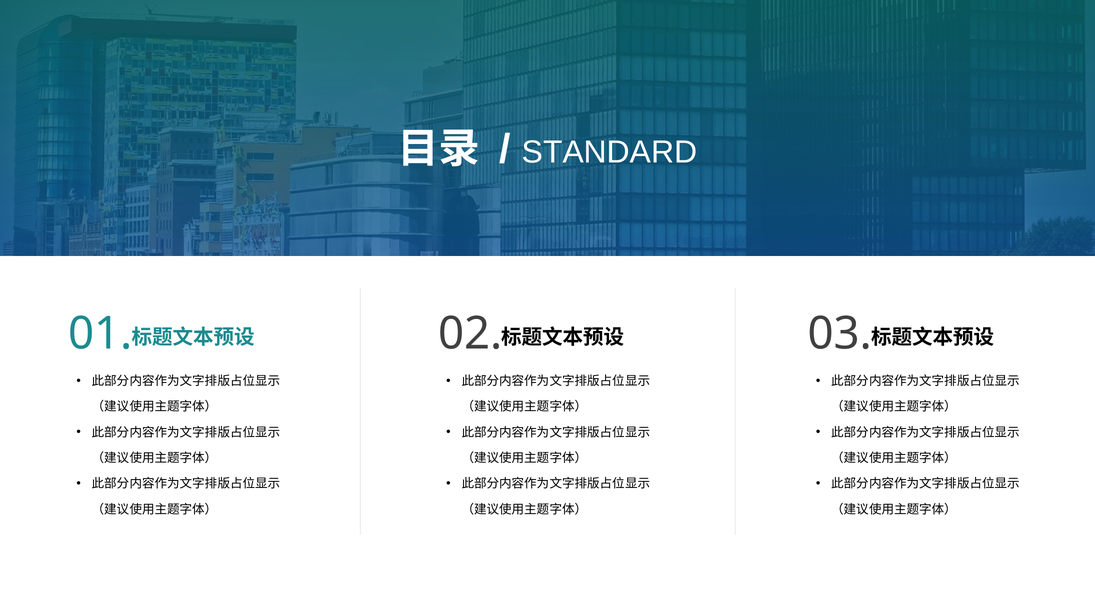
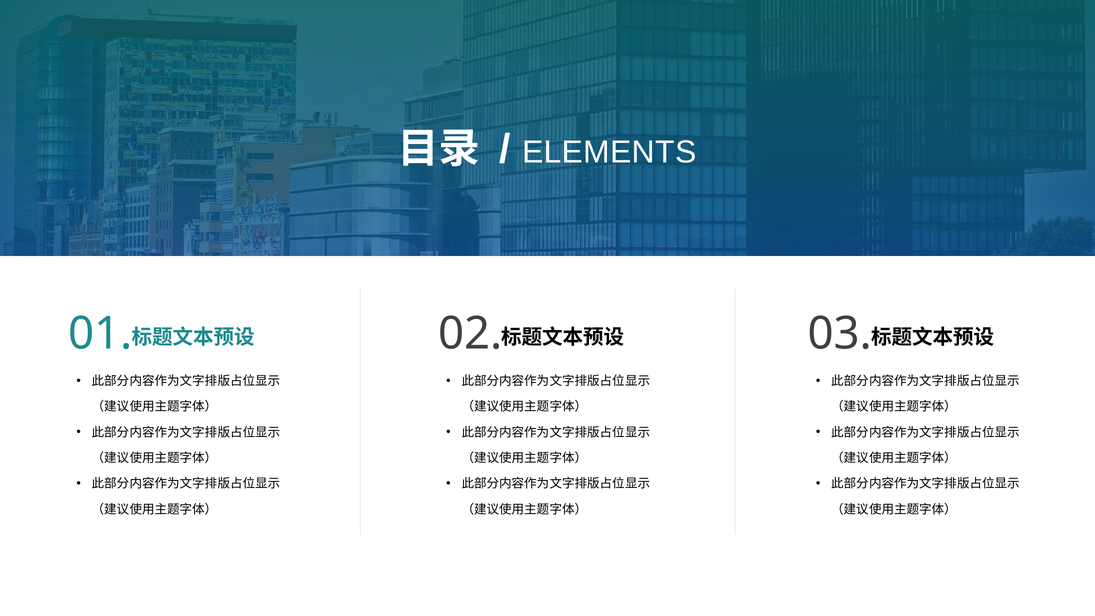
STANDARD: STANDARD -> ELEMENTS (609, 152)
